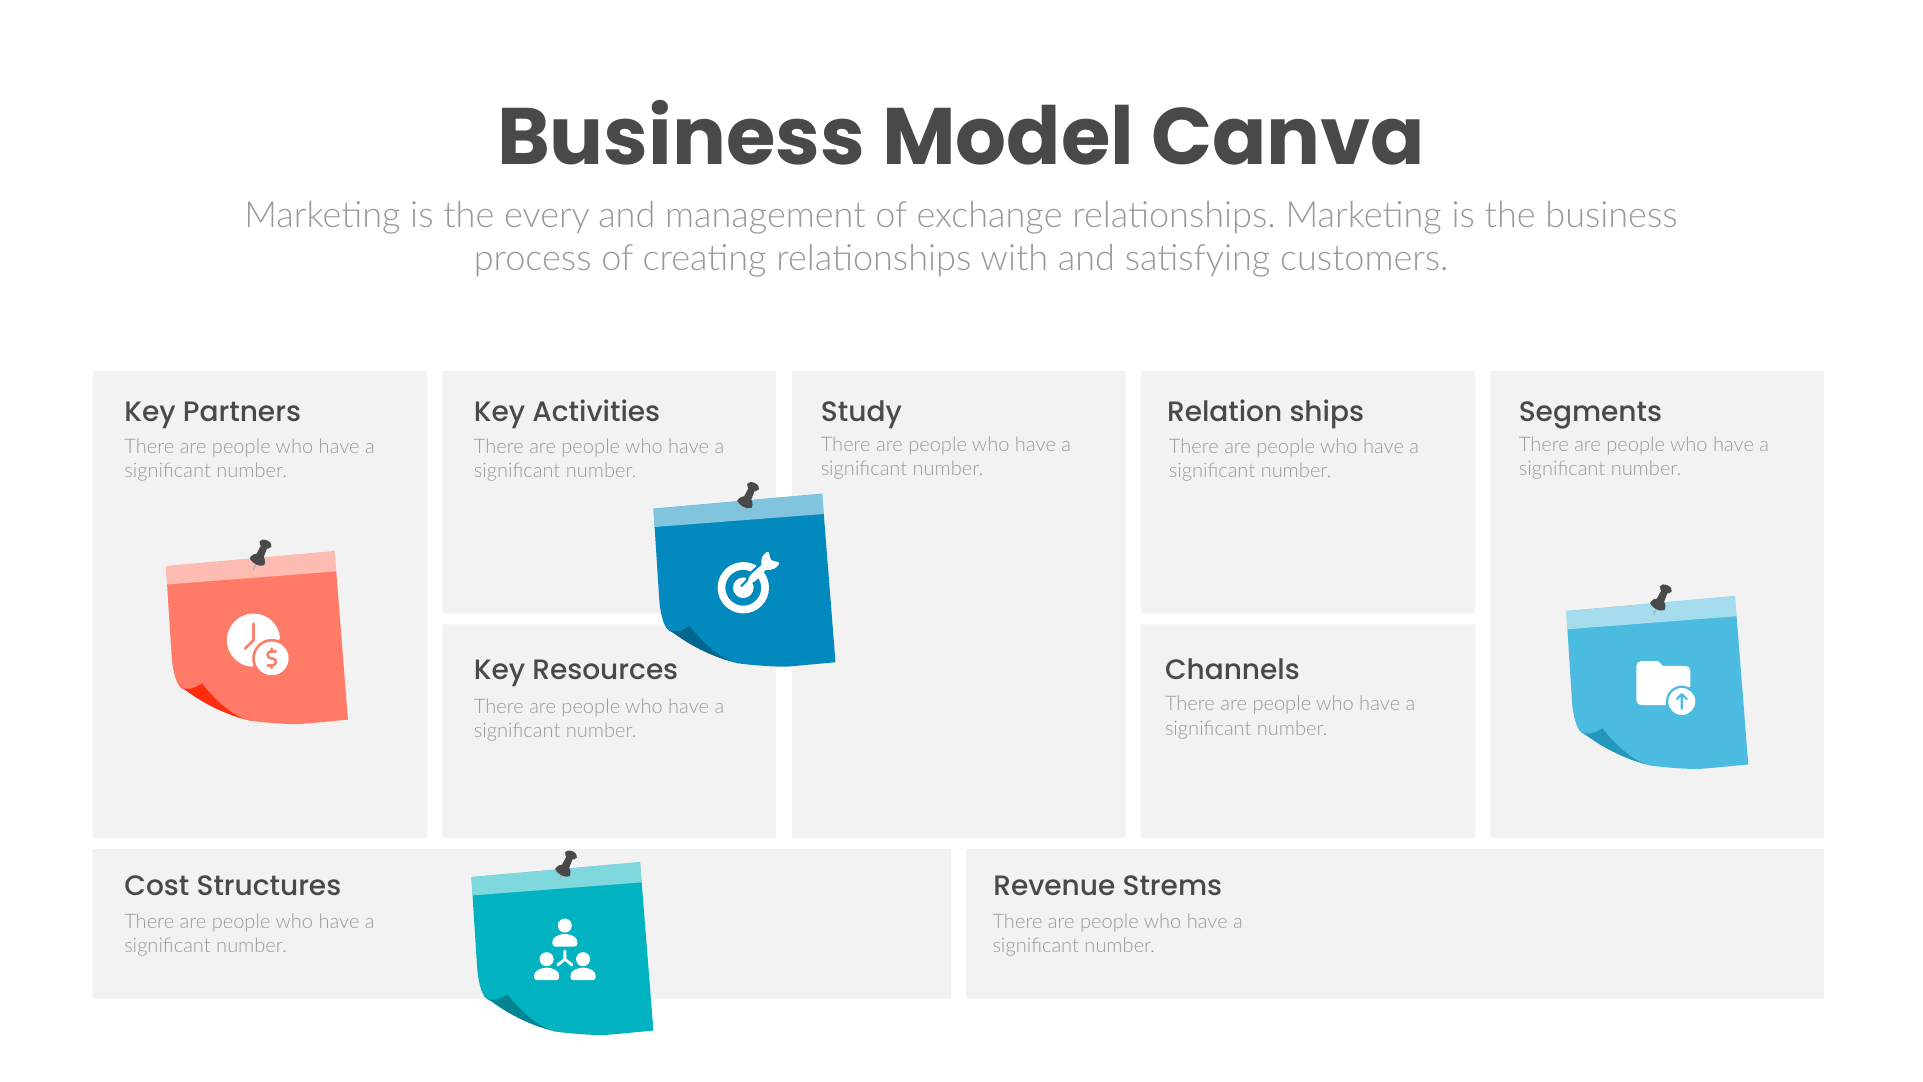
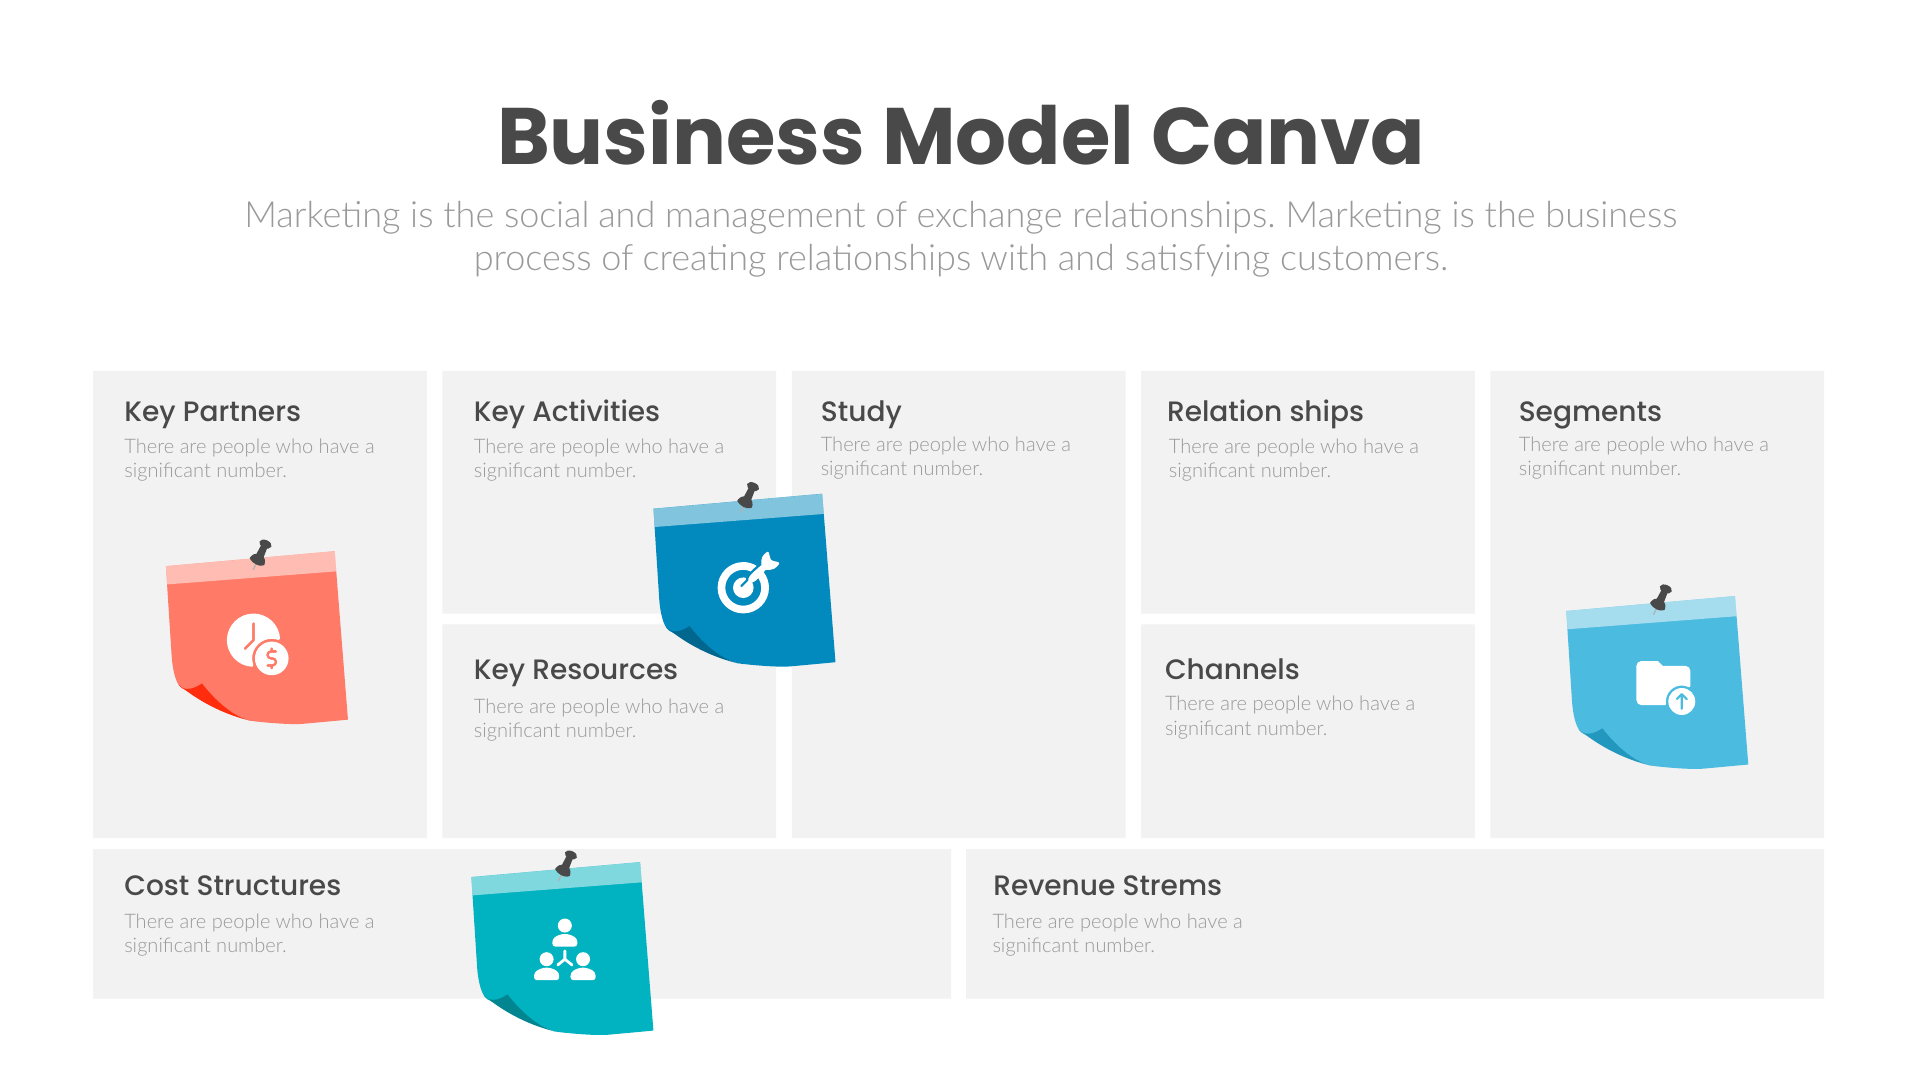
every: every -> social (547, 216)
